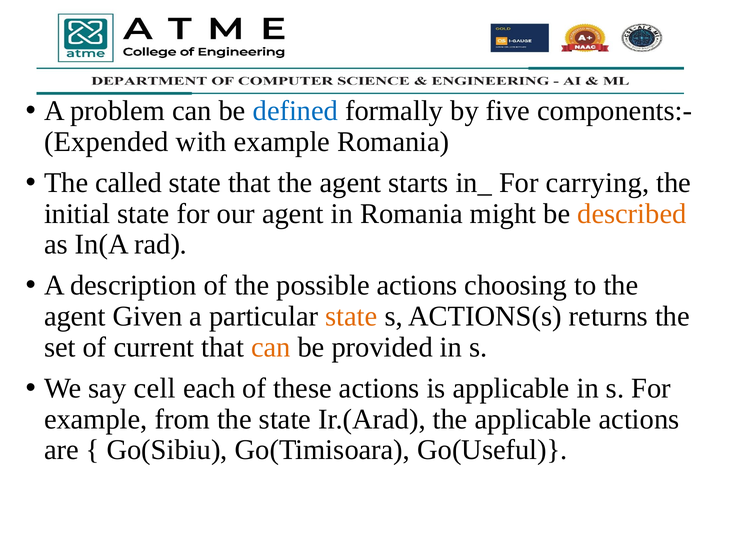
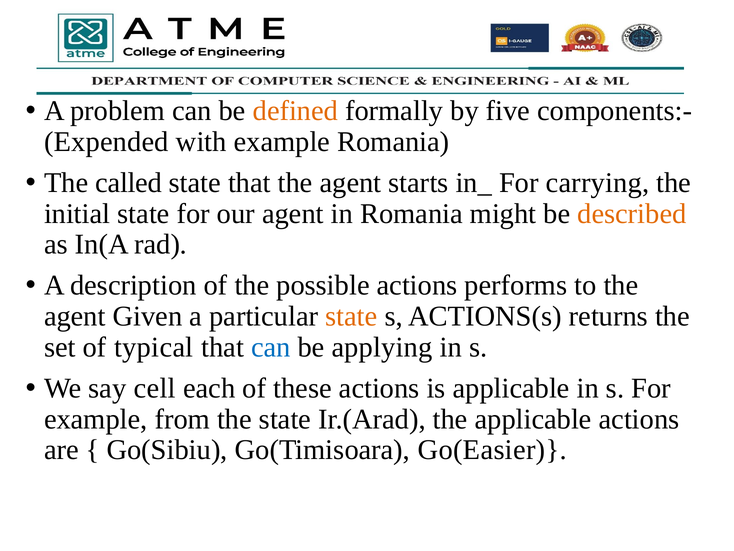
defined colour: blue -> orange (295, 111)
choosing: choosing -> performs (516, 285)
current: current -> typical (154, 347)
can colour: orange -> blue (271, 347)
provided: provided -> applying (382, 347)
Go(Useful: Go(Useful -> Go(Easier (492, 450)
